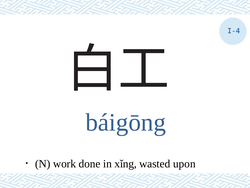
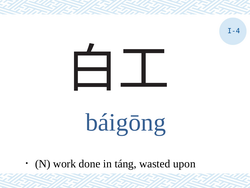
xǐng: xǐng -> táng (126, 163)
